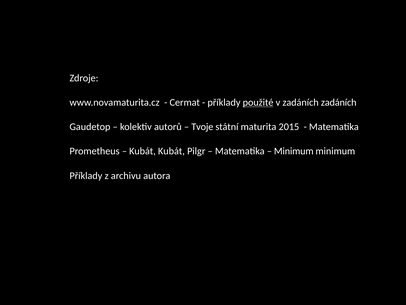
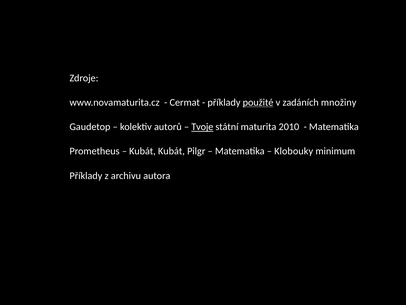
zadáních zadáních: zadáních -> množiny (339, 102)
Tvoje underline: none -> present (202, 127)
2015: 2015 -> 2010 (289, 127)
Minimum: Minimum -> Klobouky (294, 151)
